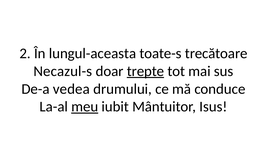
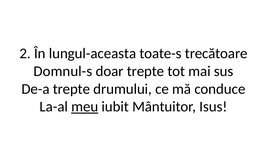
Necazul-s: Necazul-s -> Domnul-s (63, 71)
trepte underline: present -> none (145, 71)
De-a vedea: vedea -> trepte (71, 89)
